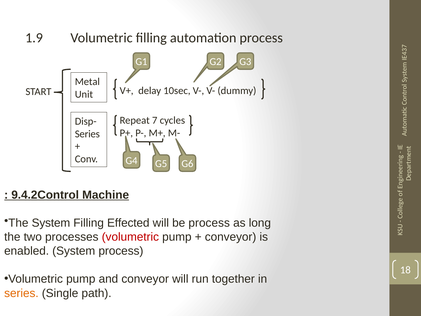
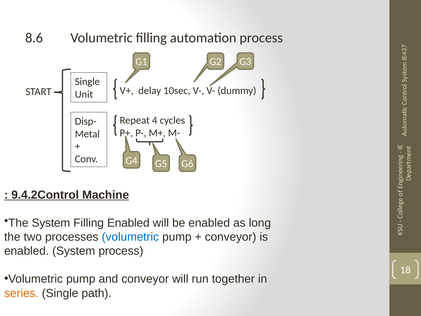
1.9: 1.9 -> 8.6 (34, 38)
Metal: Metal -> Single (87, 82)
Repeat 7: 7 -> 4 (155, 120)
Series: Series -> Metal (87, 134)
Filling Effected: Effected -> Enabled (128, 223)
be process: process -> enabled (209, 223)
volumetric colour: red -> blue (130, 237)
